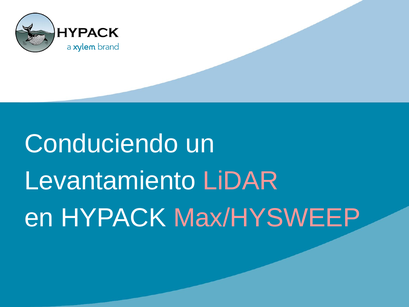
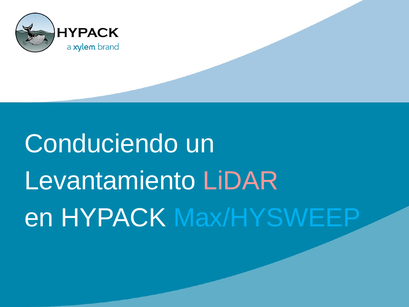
Max/HYSWEEP colour: pink -> light blue (267, 218)
